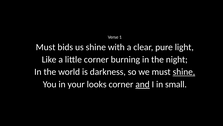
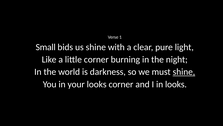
Must: Must -> Small (46, 47)
and underline: present -> none (143, 84)
in small: small -> looks (176, 84)
